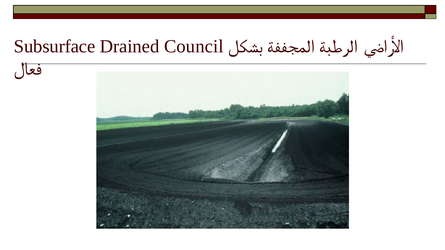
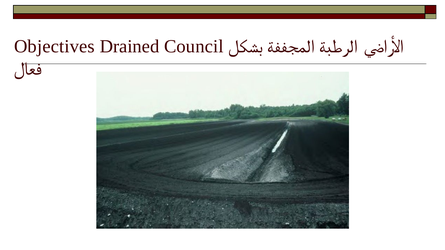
Subsurface: Subsurface -> Objectives (54, 47)
